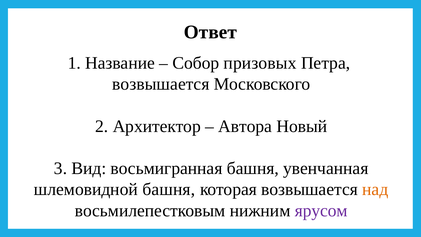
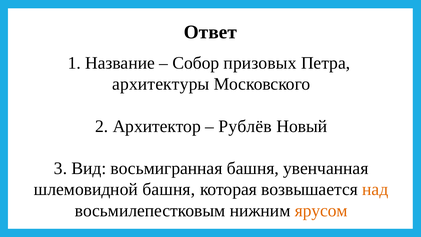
возвышается: возвышается -> архитектуры (161, 84)
Автора: Автора -> Рублёв (245, 126)
ярусом colour: purple -> orange (321, 210)
